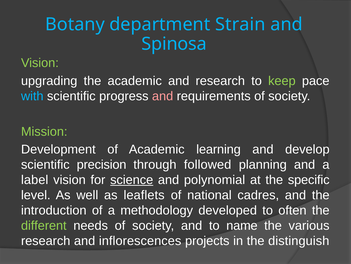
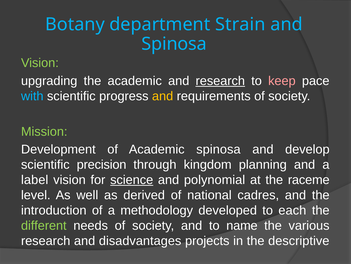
research underline: none -> present (220, 81)
keep colour: light green -> pink (282, 81)
and colour: pink -> yellow (163, 96)
Academic learning: learning -> spinosa (218, 149)
followed: followed -> kingdom (208, 164)
specific: specific -> raceme (309, 179)
leaflets: leaflets -> derived (144, 195)
often: often -> each (292, 210)
inflorescences: inflorescences -> disadvantages (140, 240)
distinguish: distinguish -> descriptive (299, 240)
